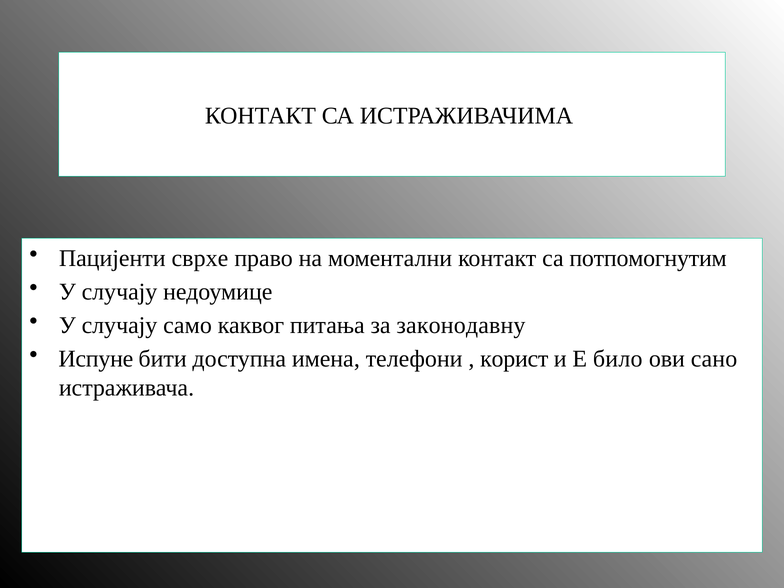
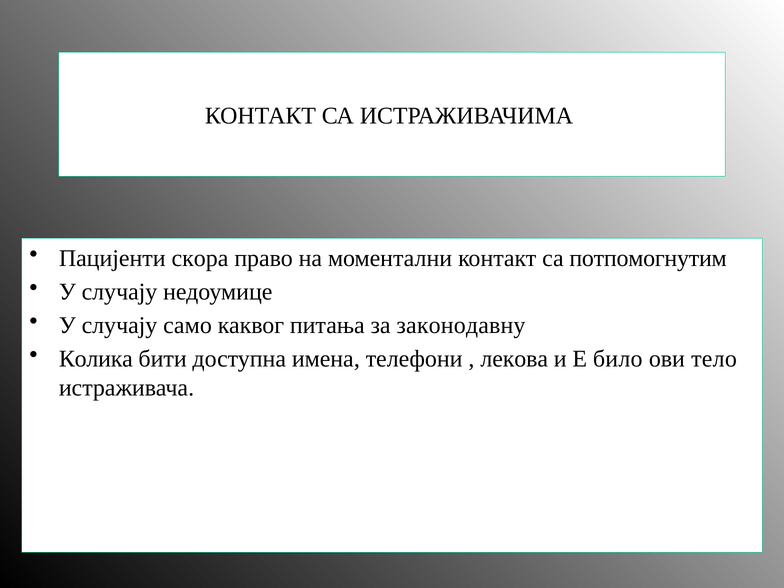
сврхе: сврхе -> скора (200, 258)
Испуне: Испуне -> Колика (96, 359)
корист: корист -> лекова (514, 359)
сано: сано -> тело (714, 359)
